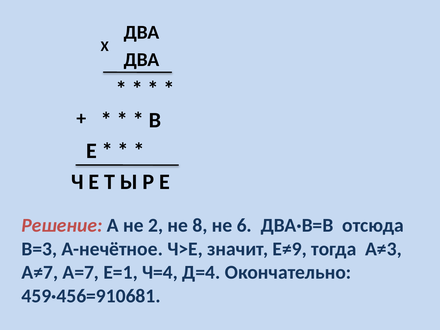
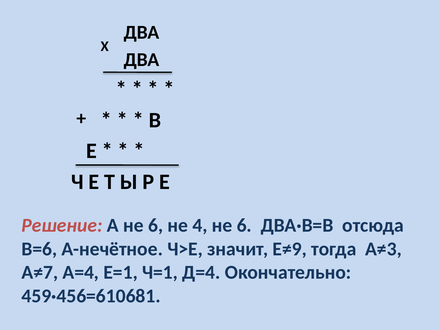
А не 2: 2 -> 6 (156, 226)
8: 8 -> 4 (200, 226)
В=3: В=3 -> В=6 (39, 249)
А=7: А=7 -> А=4 (81, 272)
Ч=4: Ч=4 -> Ч=1 (160, 272)
459·456=910681: 459·456=910681 -> 459·456=610681 (91, 296)
